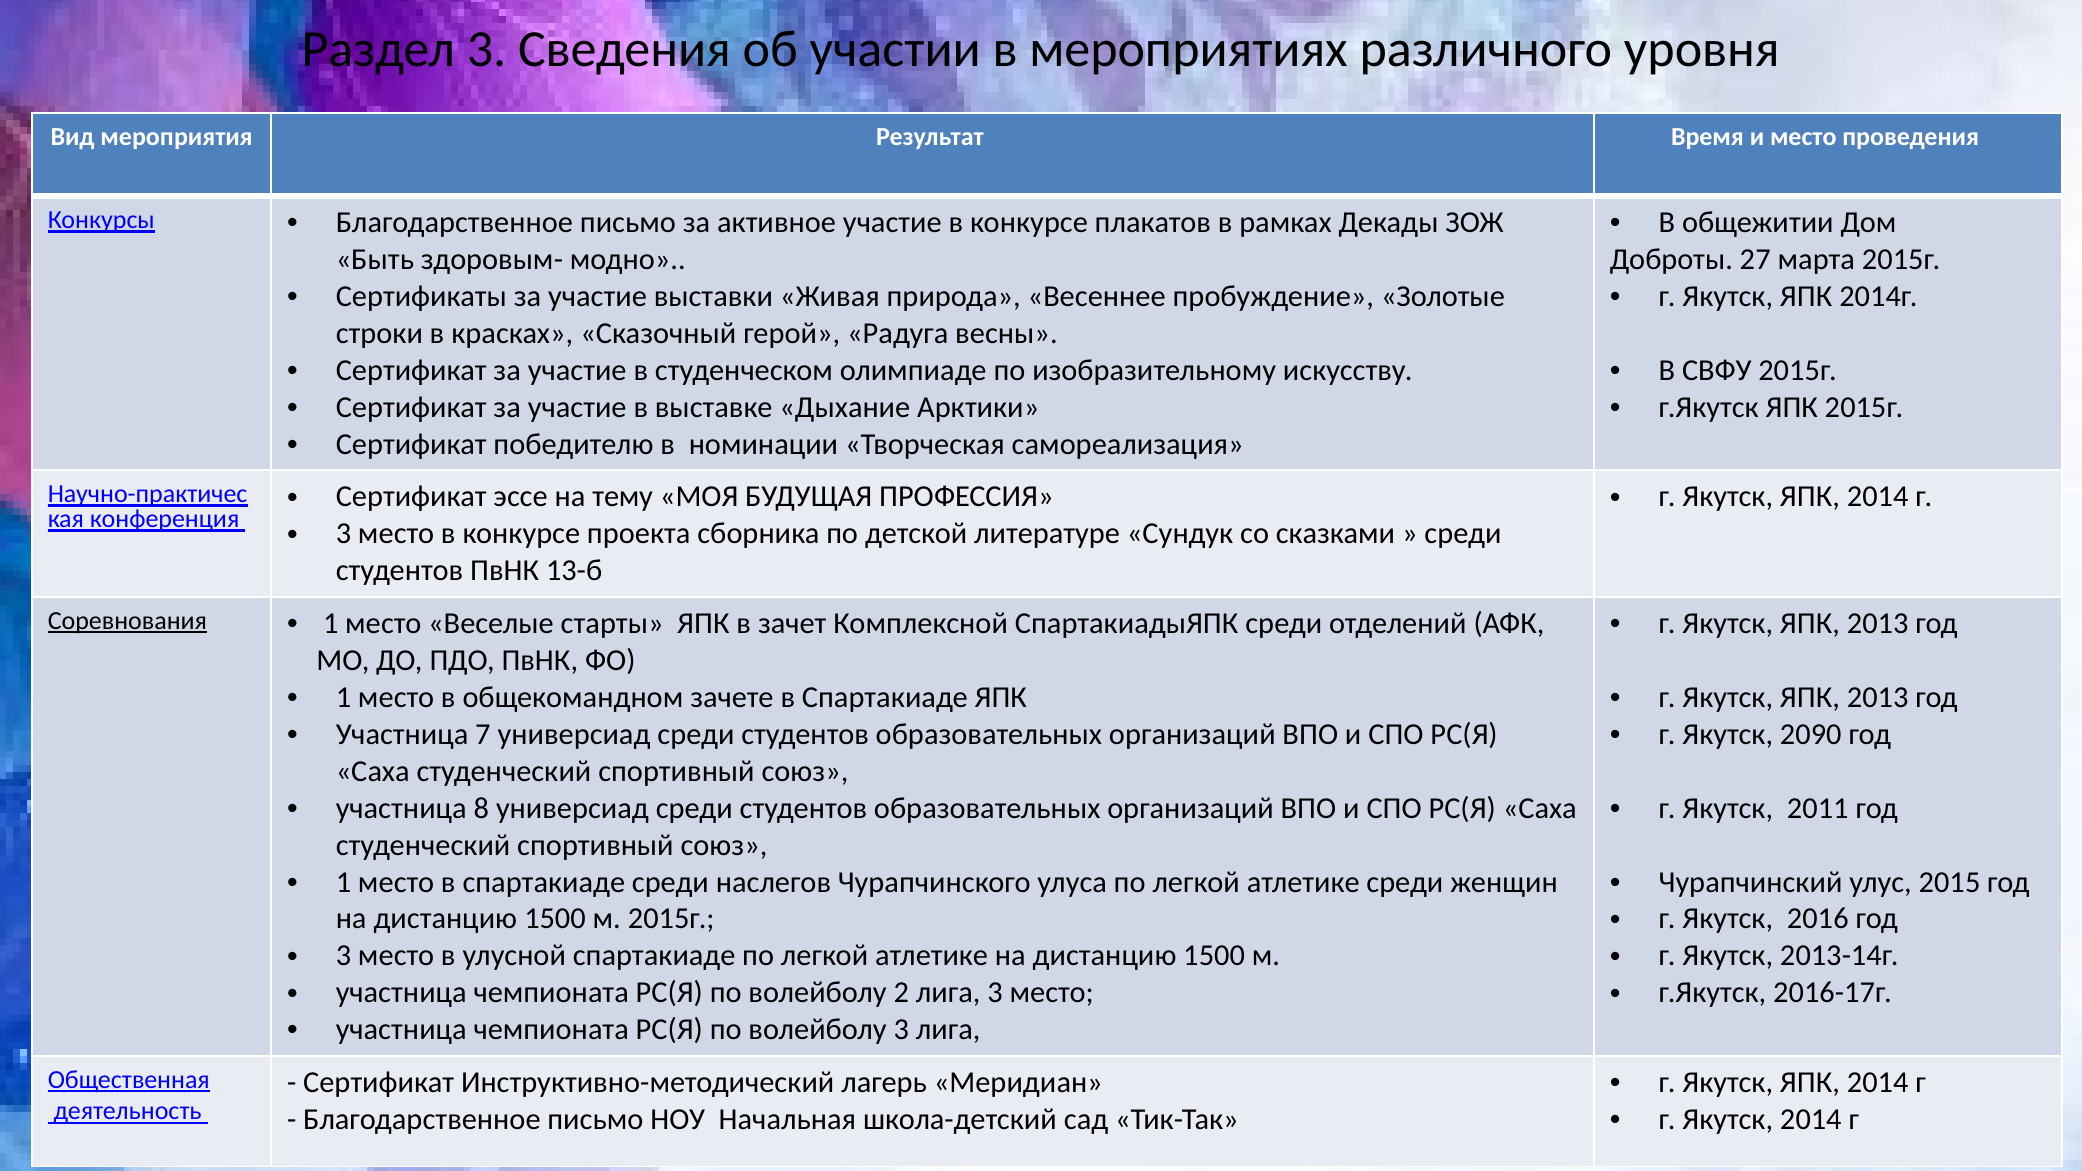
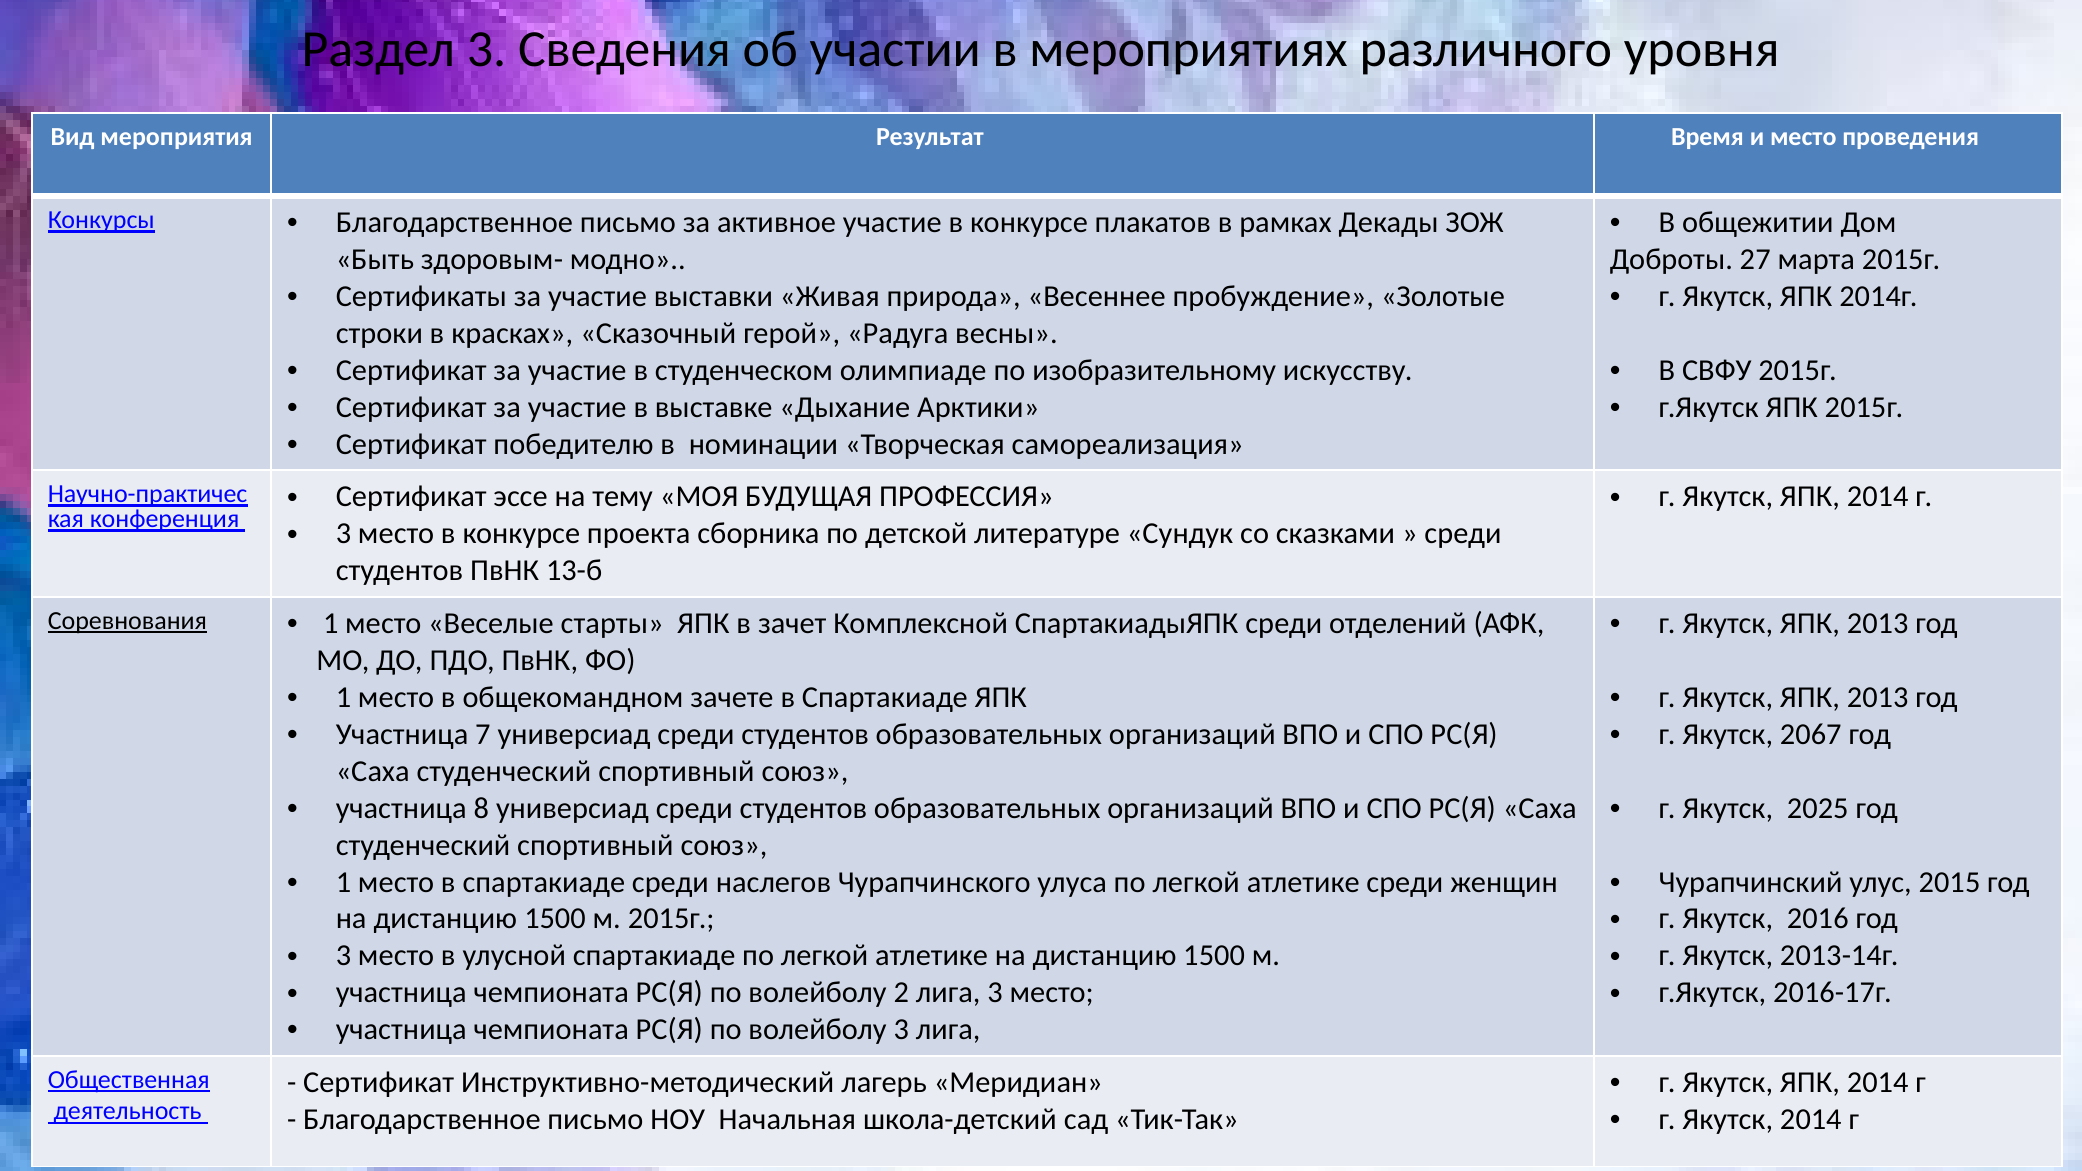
2090: 2090 -> 2067 (1811, 734)
2011: 2011 -> 2025 (1818, 808)
